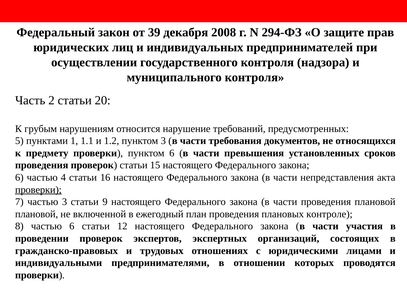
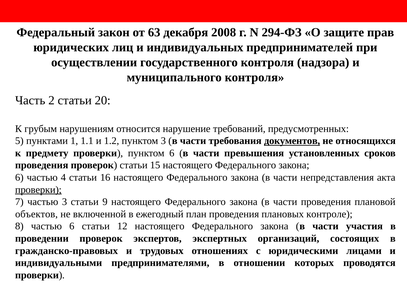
39: 39 -> 63 (154, 33)
документов underline: none -> present (292, 141)
плановой: плановой -> объектов (37, 214)
